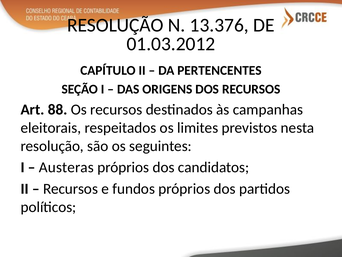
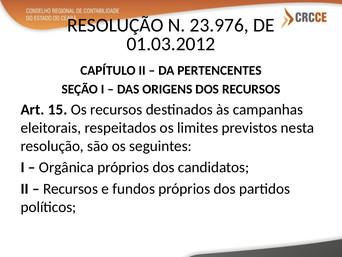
13.376: 13.376 -> 23.976 (219, 25)
88: 88 -> 15 (58, 109)
Austeras: Austeras -> Orgânica (66, 167)
